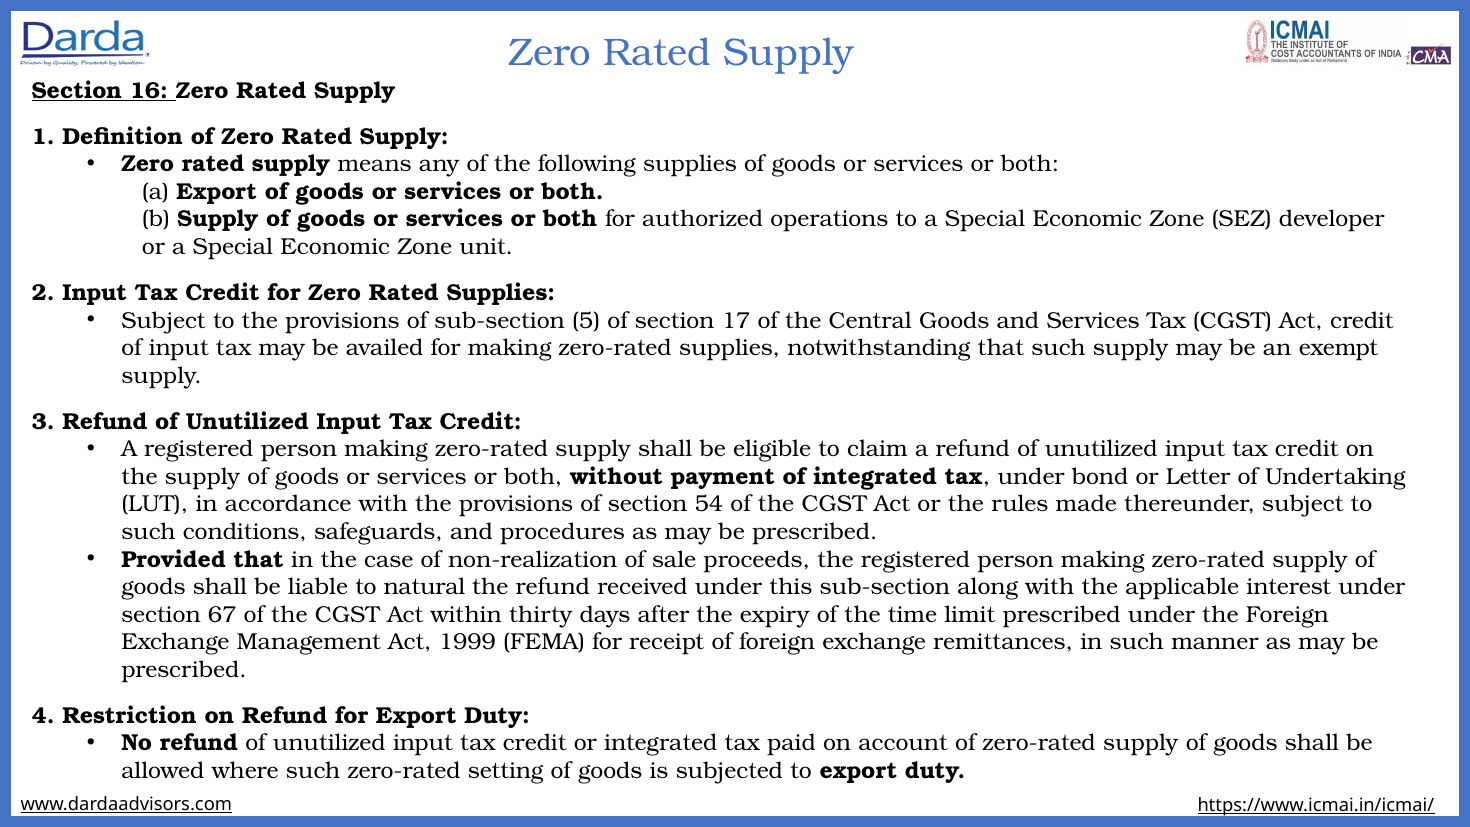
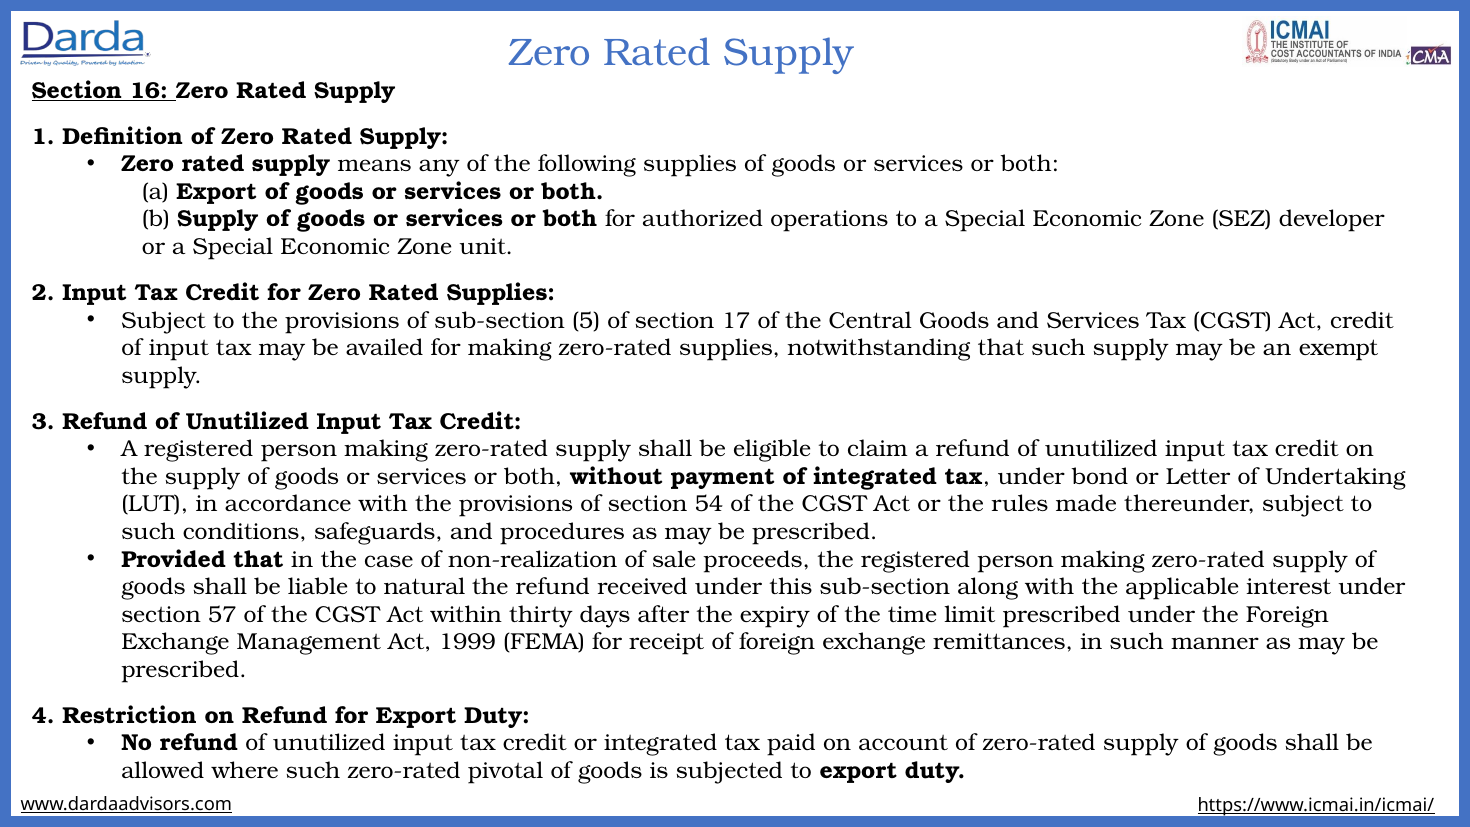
67: 67 -> 57 (222, 614)
setting: setting -> pivotal (506, 771)
